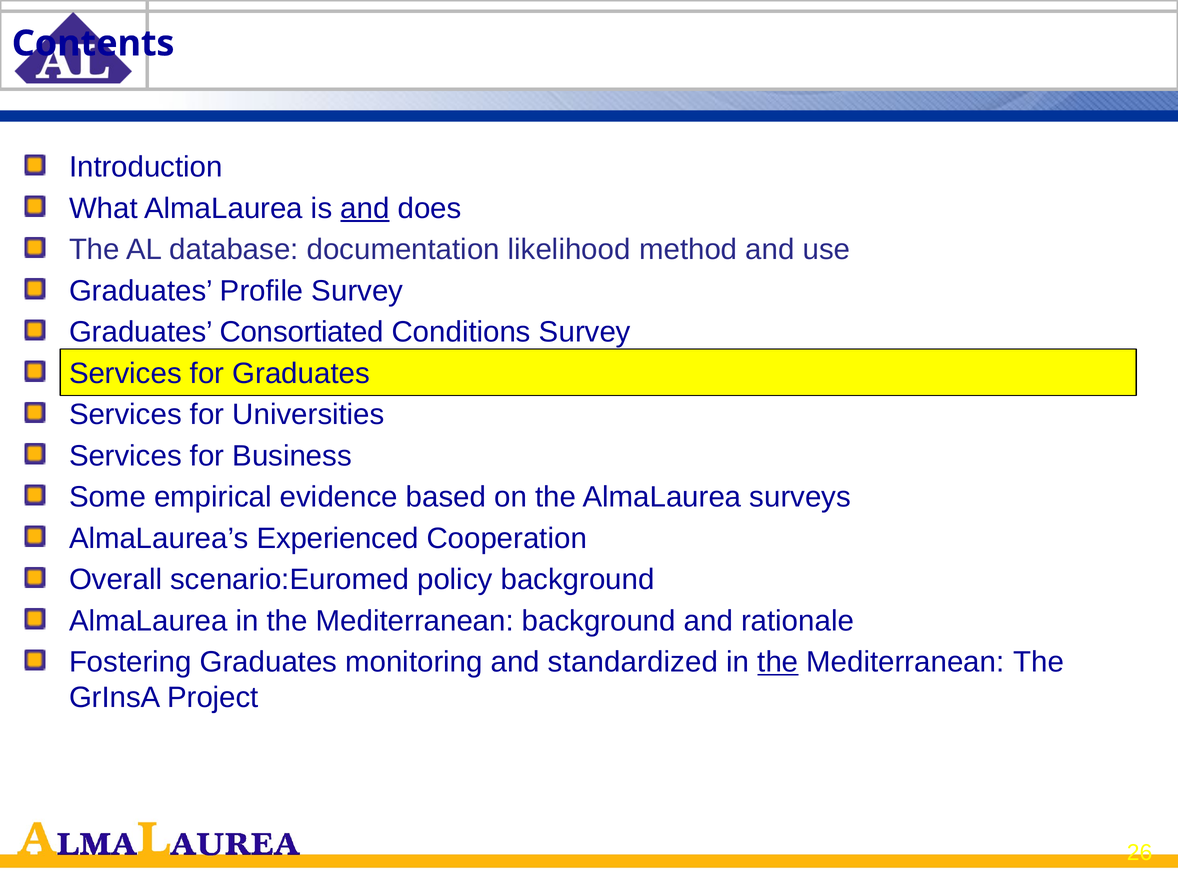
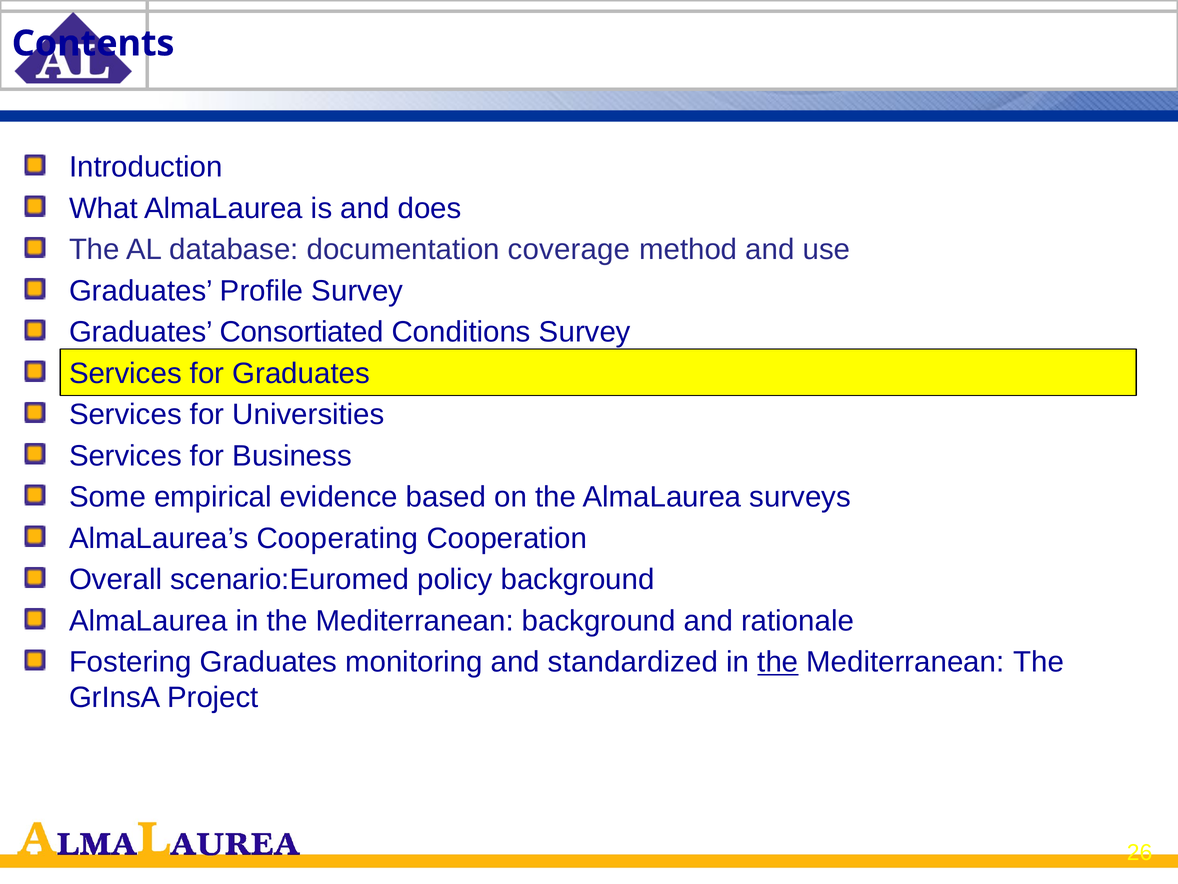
and underline: present -> none (365, 208)
likelihood: likelihood -> coverage (569, 249)
Experienced: Experienced -> Cooperating (337, 538)
